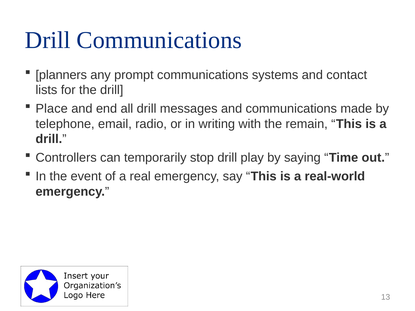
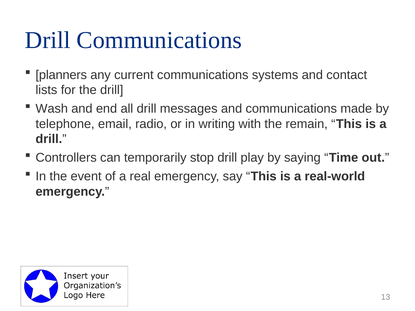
prompt: prompt -> current (134, 75)
Place: Place -> Wash (52, 109)
